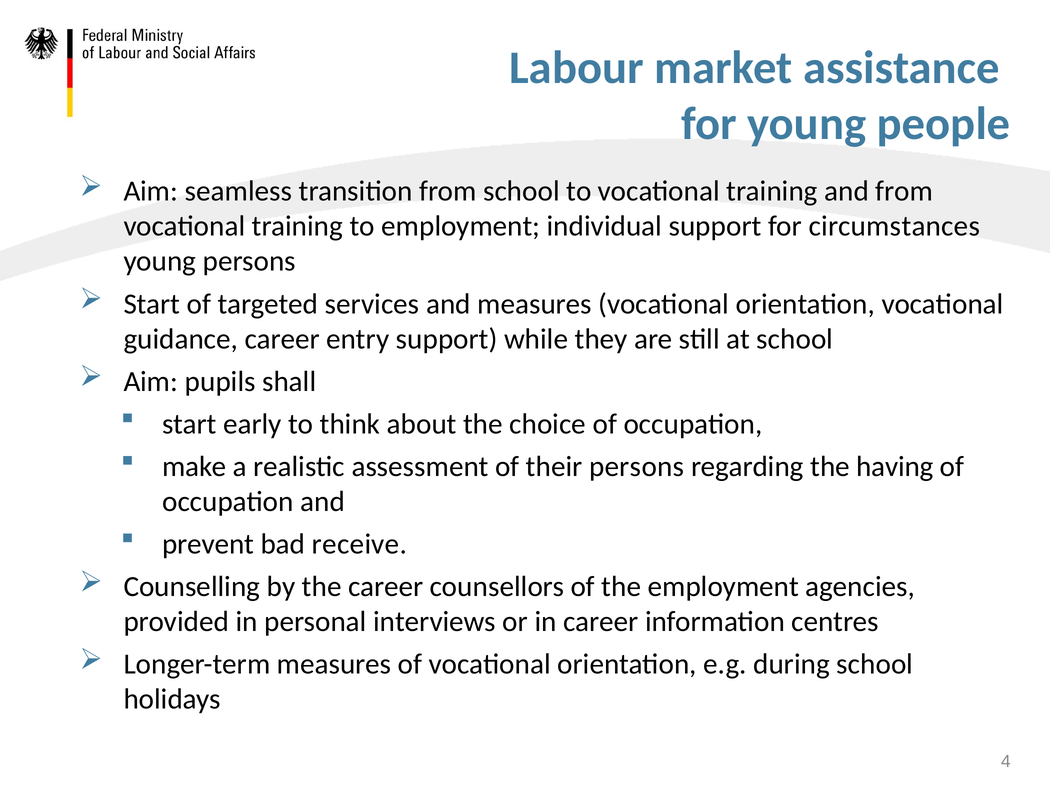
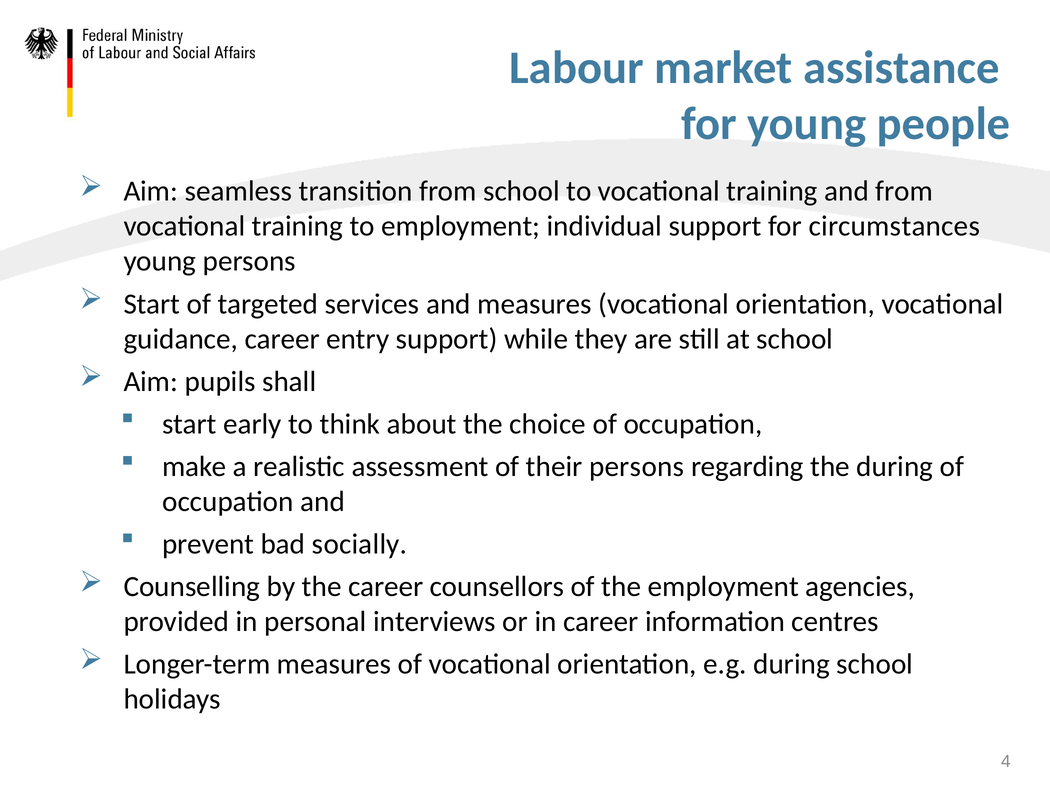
the having: having -> during (895, 467)
receive: receive -> socially (360, 544)
